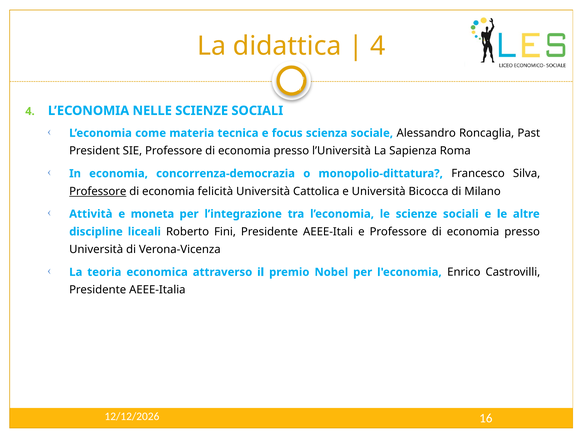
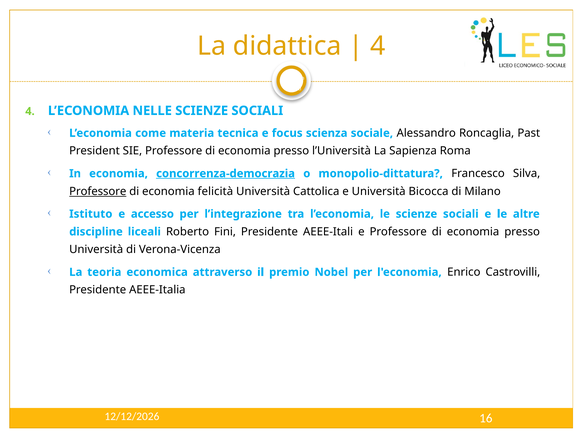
concorrenza-democrazia underline: none -> present (226, 173)
Attività: Attività -> Istituto (91, 214)
moneta: moneta -> accesso (152, 214)
